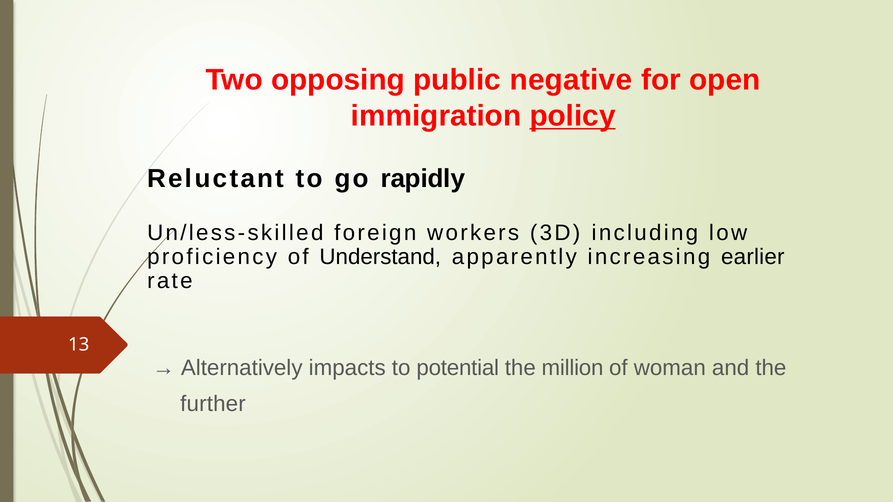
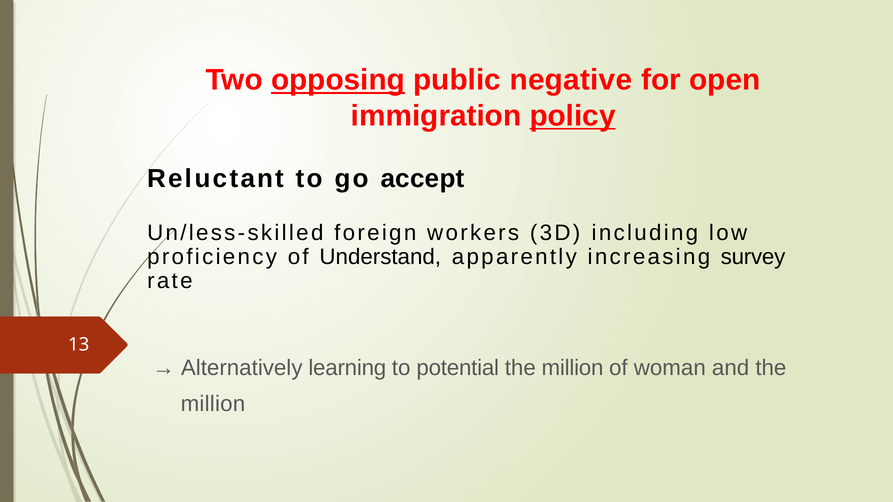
opposing underline: none -> present (338, 80)
rapidly: rapidly -> accept (423, 179)
earlier: earlier -> survey (753, 257)
impacts: impacts -> learning (347, 368)
further: further -> million (213, 404)
